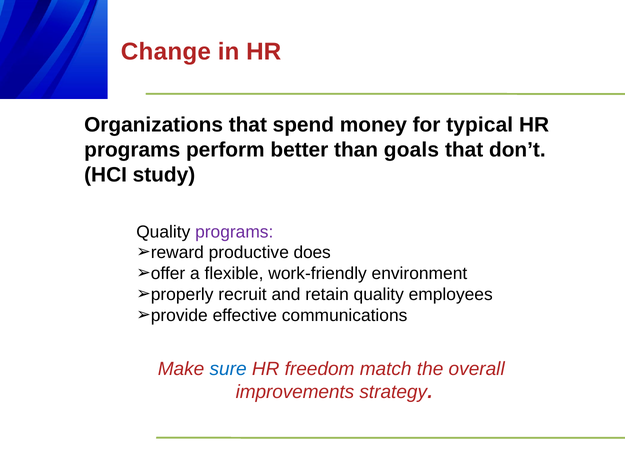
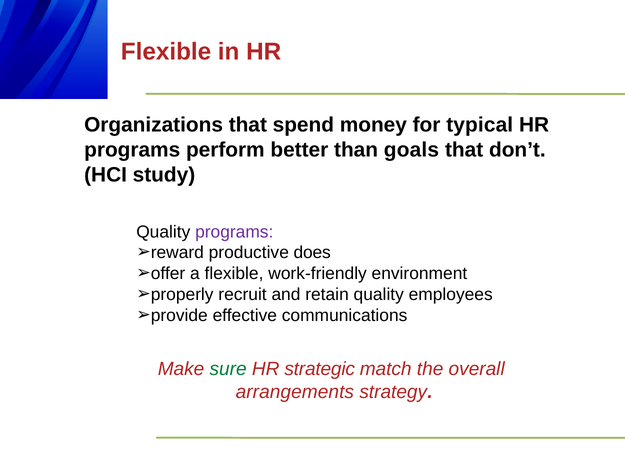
Change: Change -> Flexible (166, 52)
sure colour: blue -> green (228, 369)
freedom: freedom -> strategic (320, 369)
improvements: improvements -> arrangements (295, 392)
